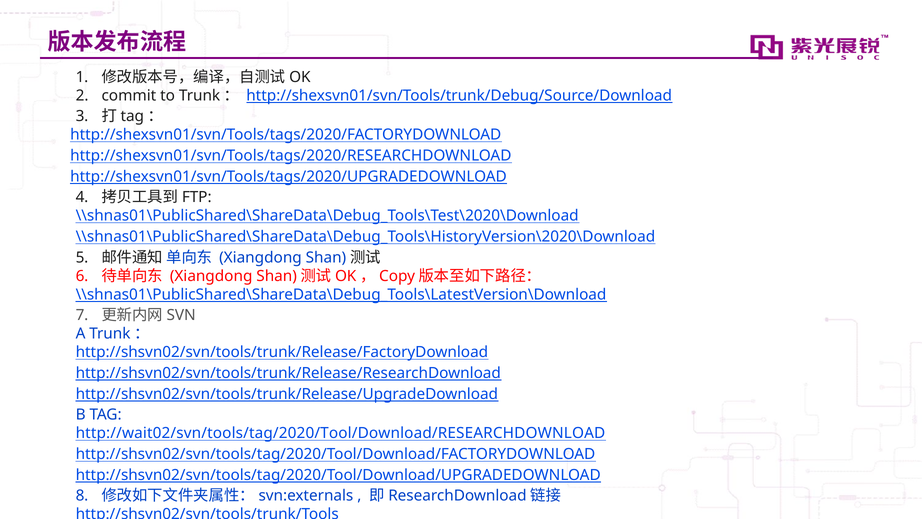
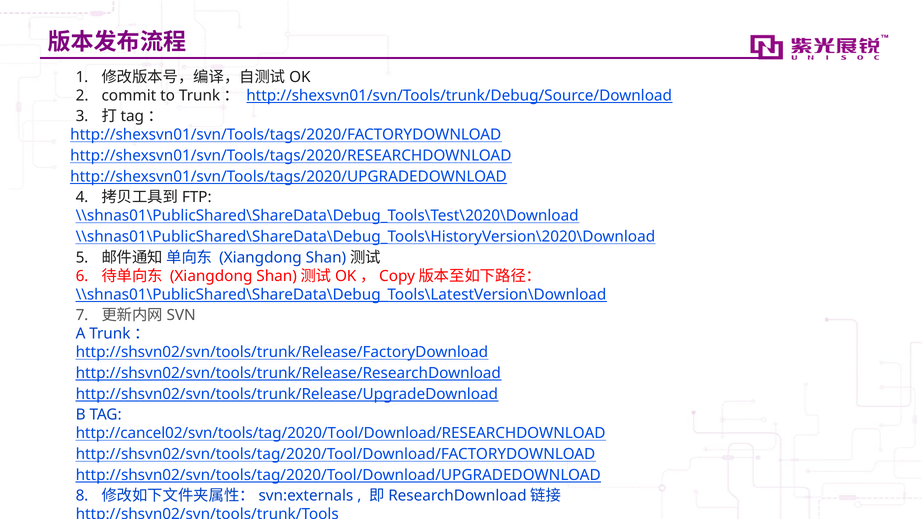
http://wait02/svn/tools/tag/2020/Tool/Download/RESEARCHDOWNLOAD: http://wait02/svn/tools/tag/2020/Tool/Download/RESEARCHDOWNLOAD -> http://cancel02/svn/tools/tag/2020/Tool/Download/RESEARCHDOWNLOAD (341, 433)
